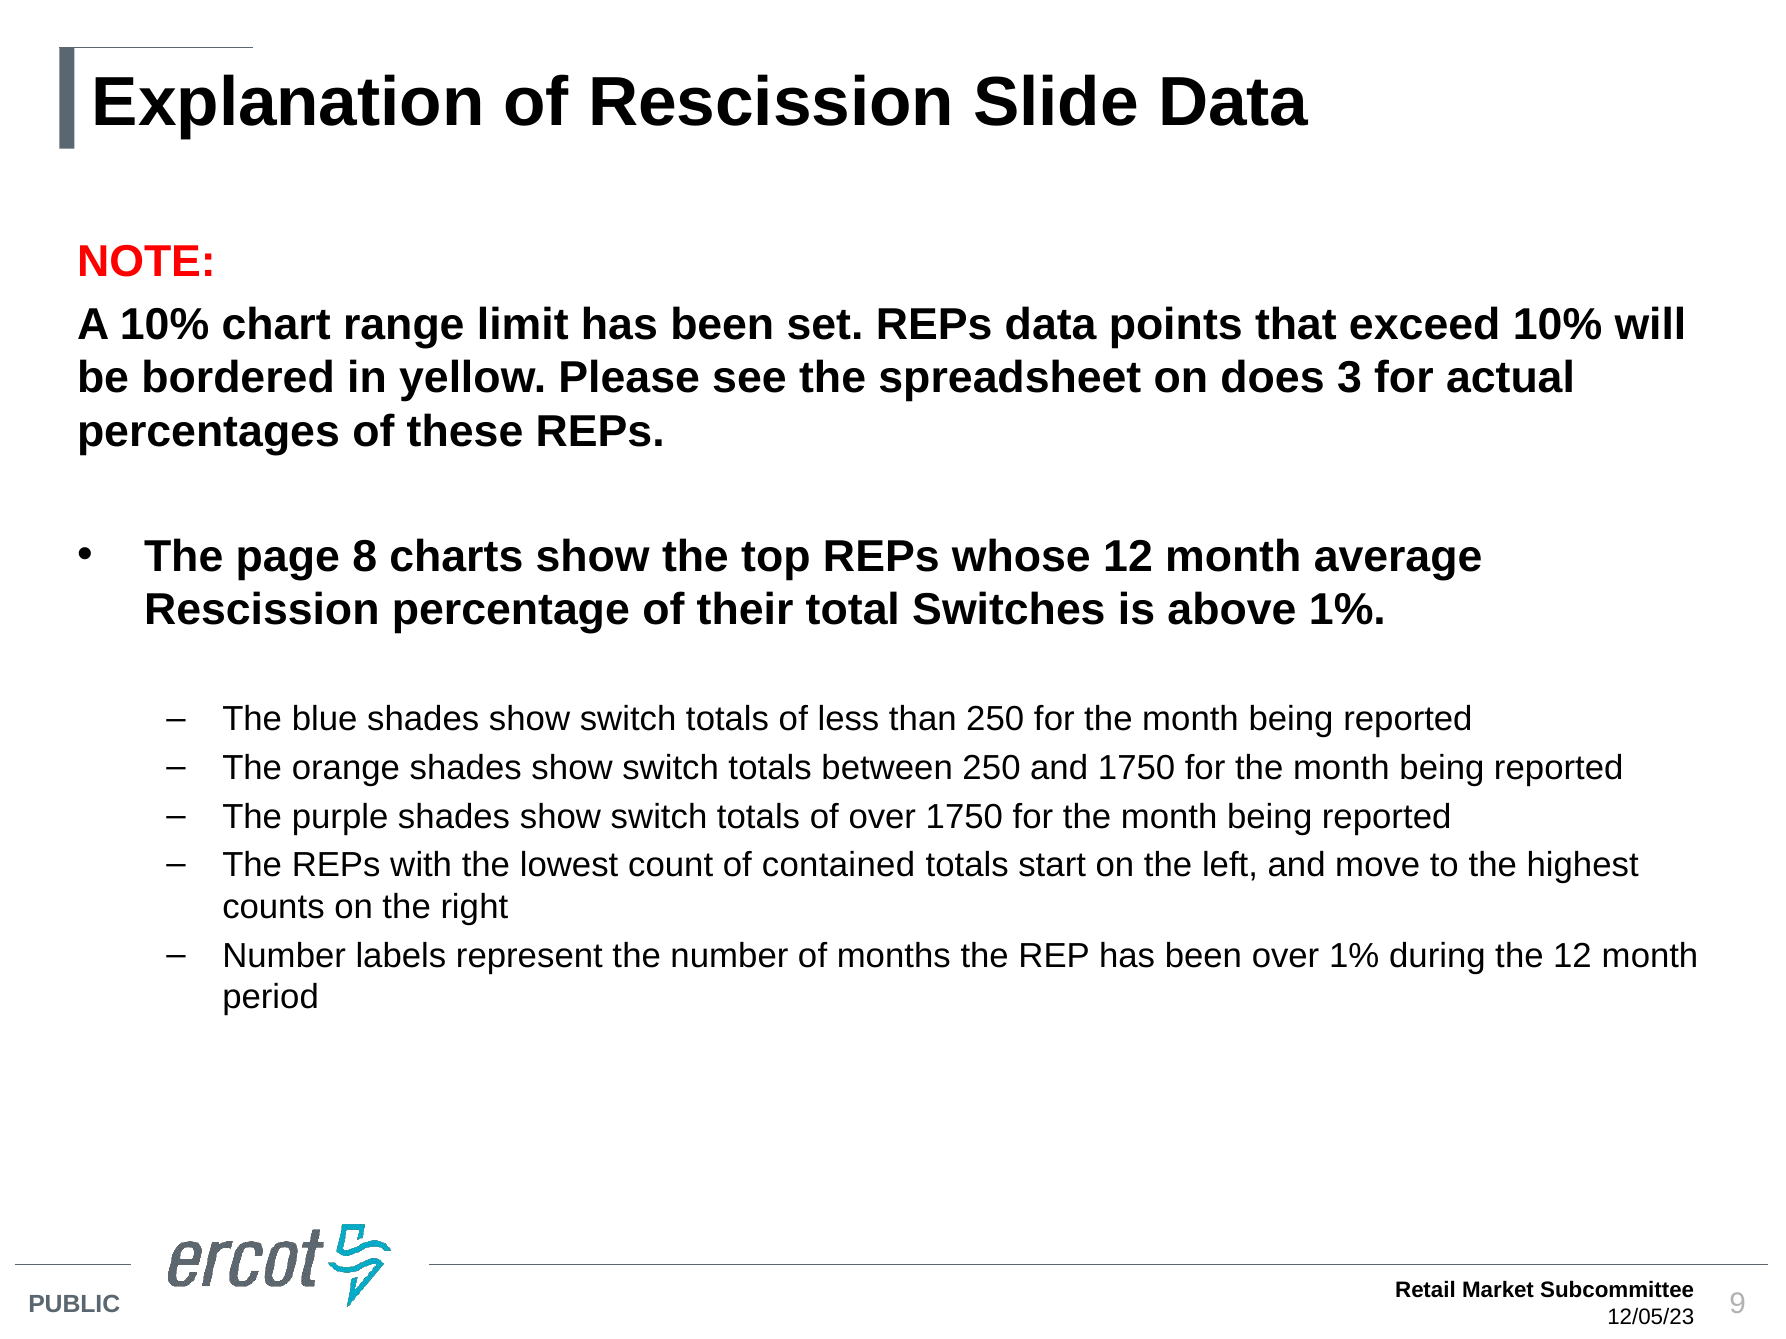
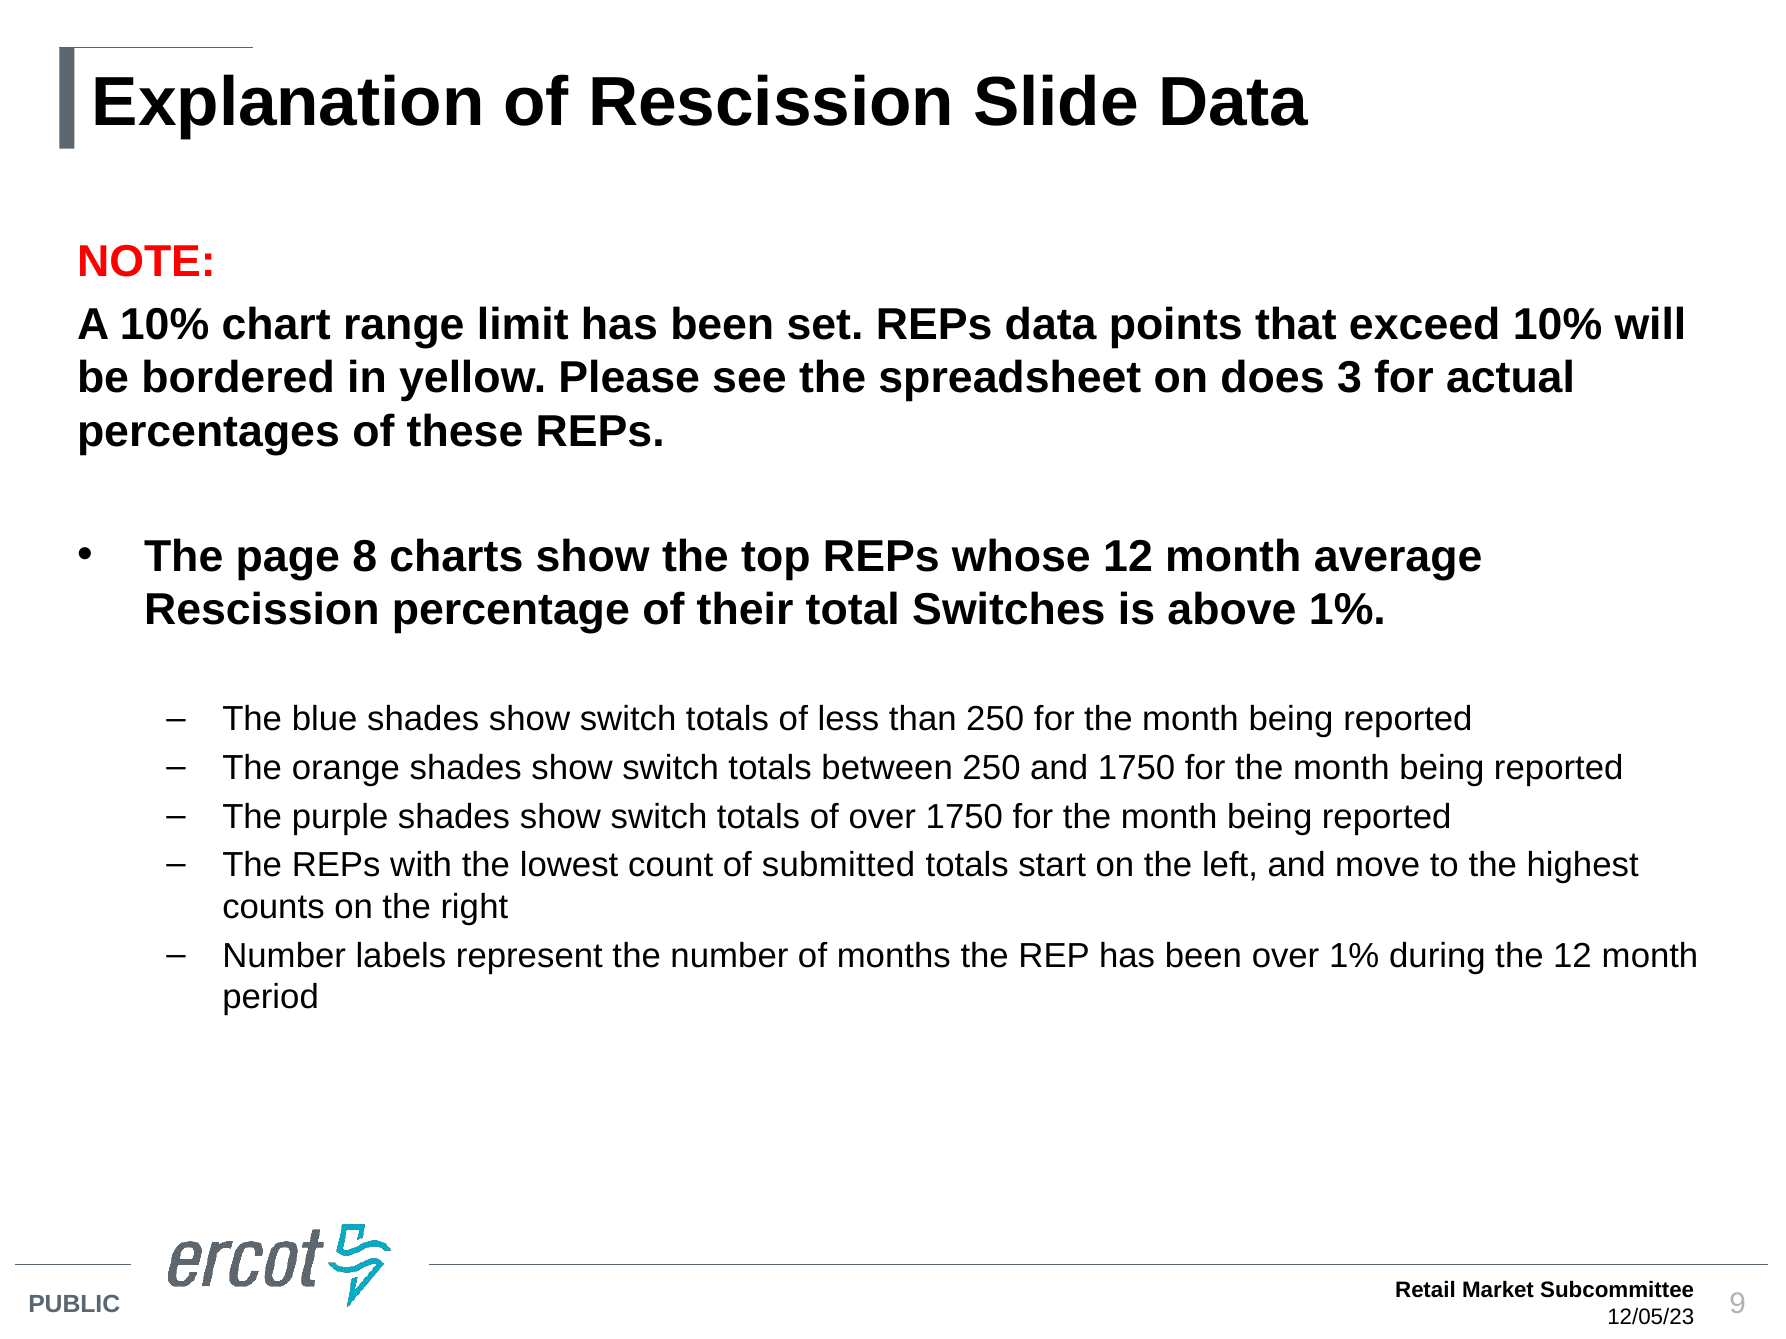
contained: contained -> submitted (838, 866)
